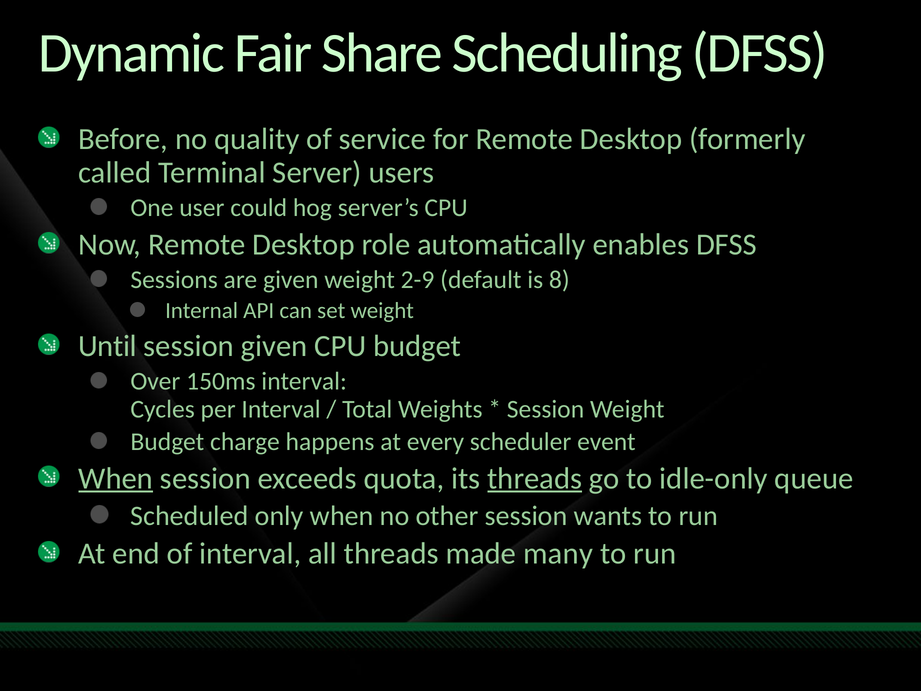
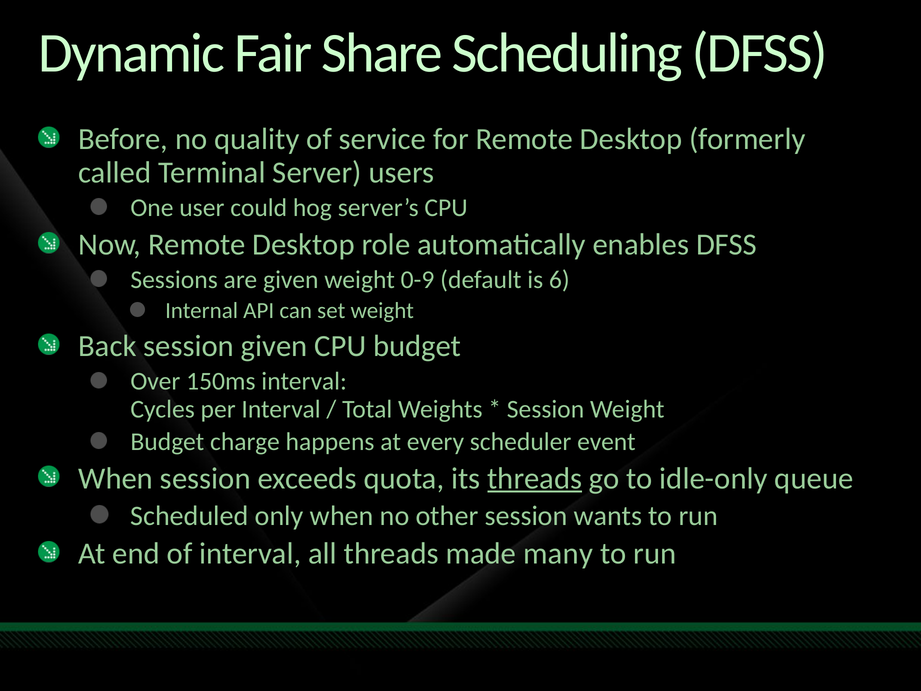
2-9: 2-9 -> 0-9 (418, 280)
8: 8 -> 6 (559, 280)
Until: Until -> Back (107, 346)
When underline: present -> none (116, 478)
